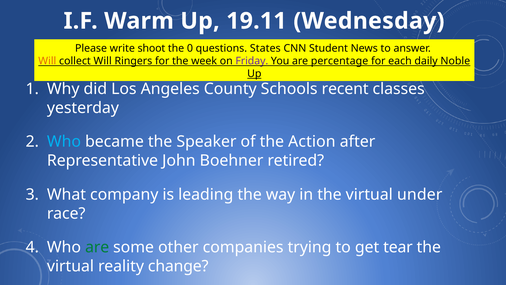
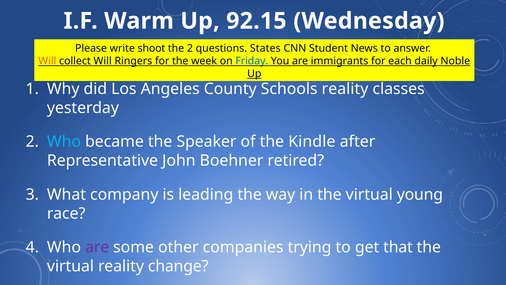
19.11: 19.11 -> 92.15 (256, 21)
the 0: 0 -> 2 (190, 48)
Friday colour: purple -> blue (252, 61)
percentage: percentage -> immigrants (340, 61)
Schools recent: recent -> reality (345, 89)
Action: Action -> Kindle (312, 142)
under: under -> young (420, 194)
are colour: green -> purple (97, 247)
tear: tear -> that (398, 247)
